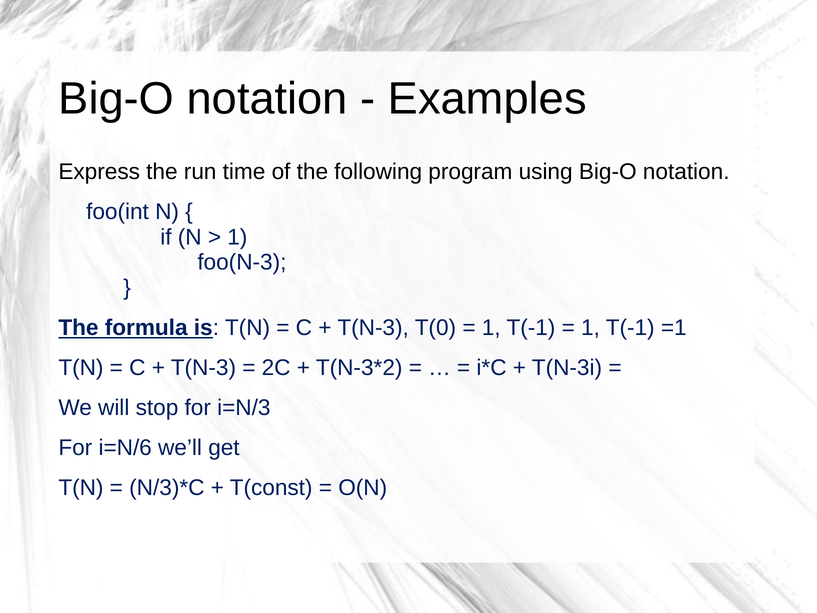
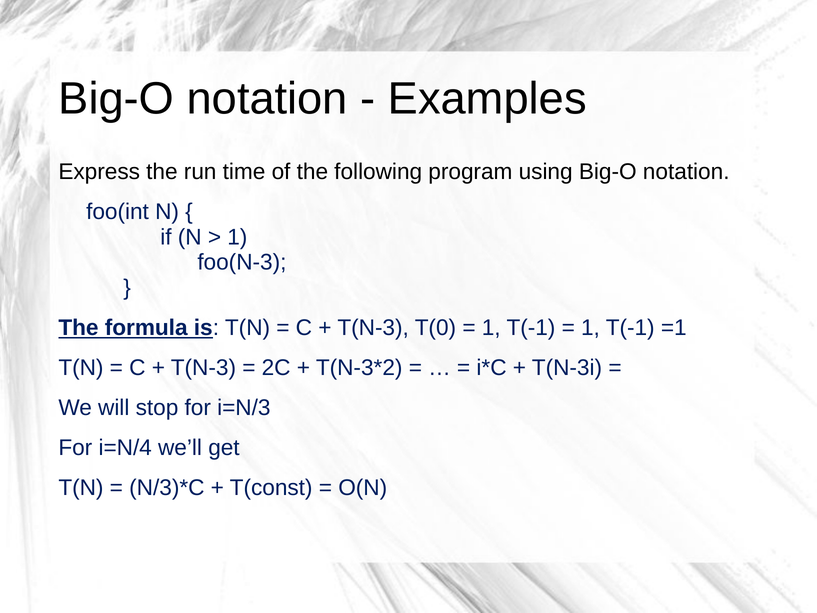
i=N/6: i=N/6 -> i=N/4 (125, 447)
